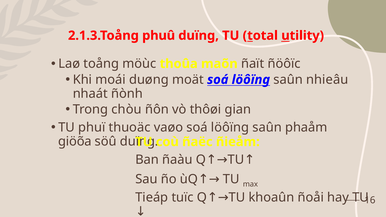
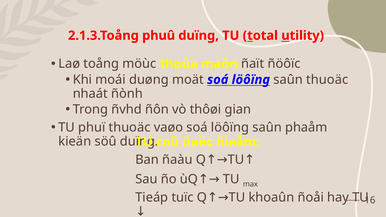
saûn nhieâu: nhieâu -> thuoäc (327, 80)
chòu: chòu -> ñvhd (127, 110)
giöõa: giöõa -> kieän (75, 141)
